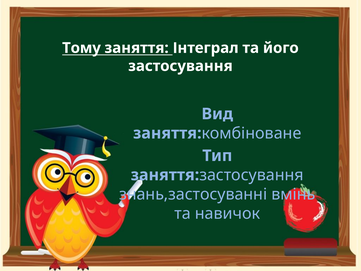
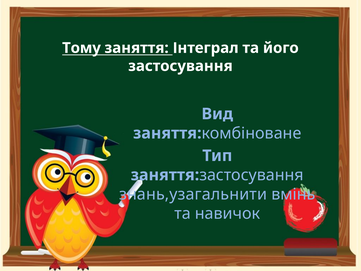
знань,застосуванні: знань,застосуванні -> знань,узагальнити (193, 194)
